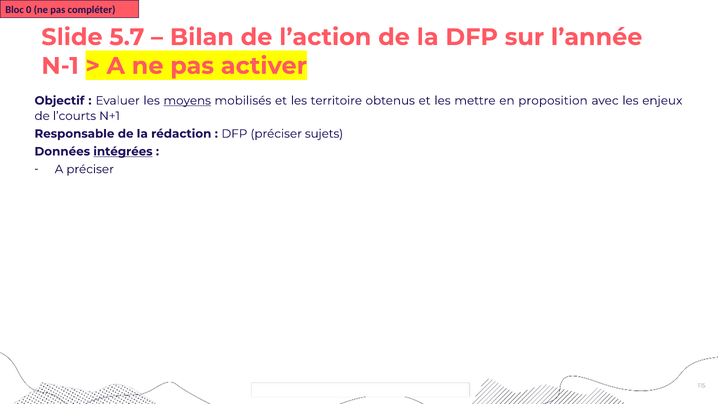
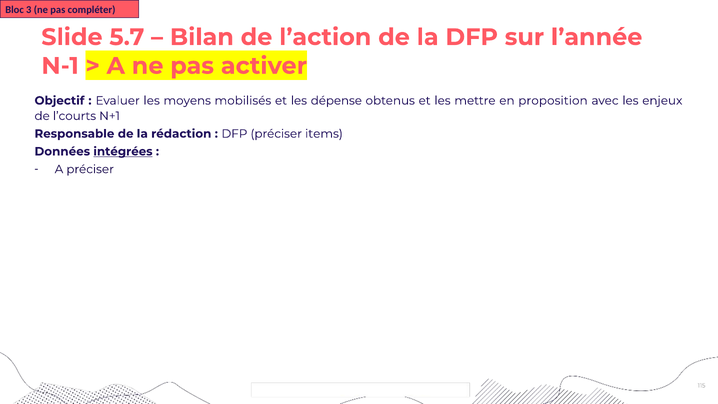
0: 0 -> 3 (29, 10)
moyens underline: present -> none (187, 101)
territoire: territoire -> dépense (336, 101)
sujets: sujets -> items (324, 134)
